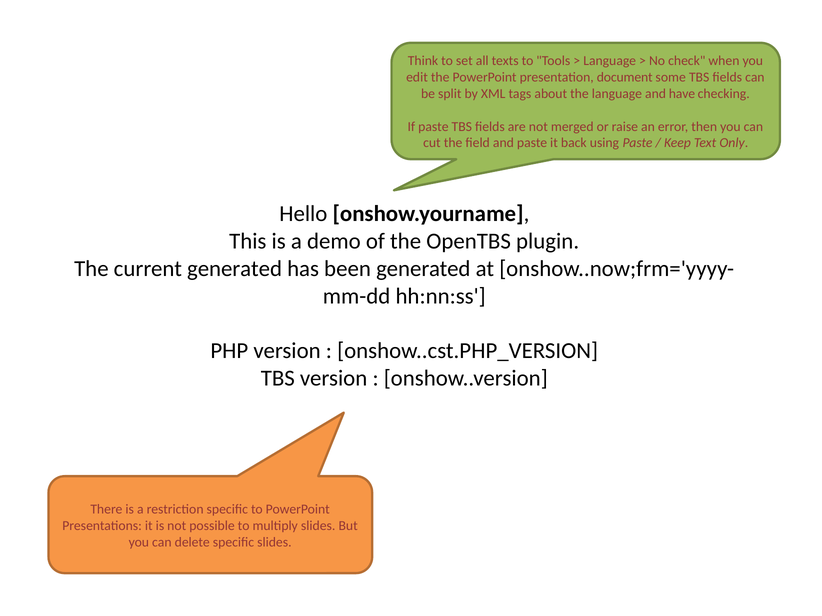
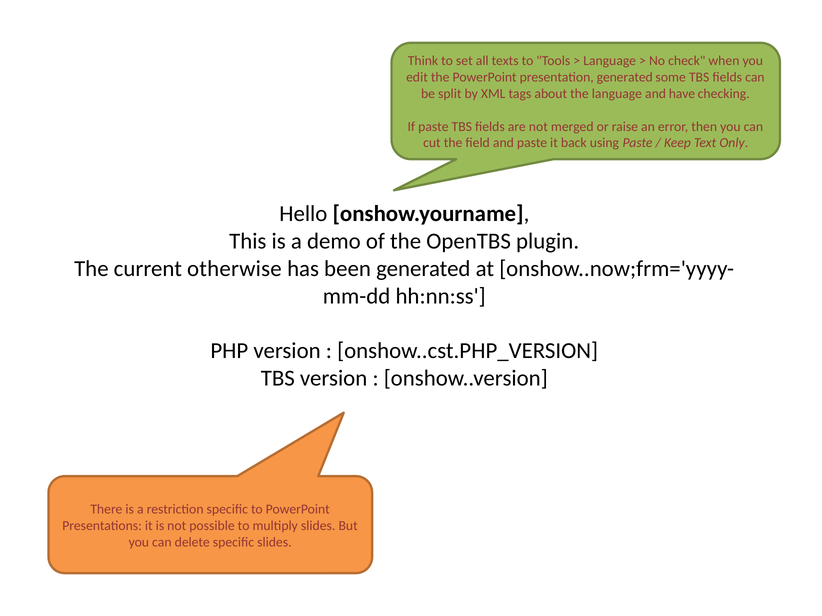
presentation document: document -> generated (625, 77)
current generated: generated -> otherwise (234, 269)
